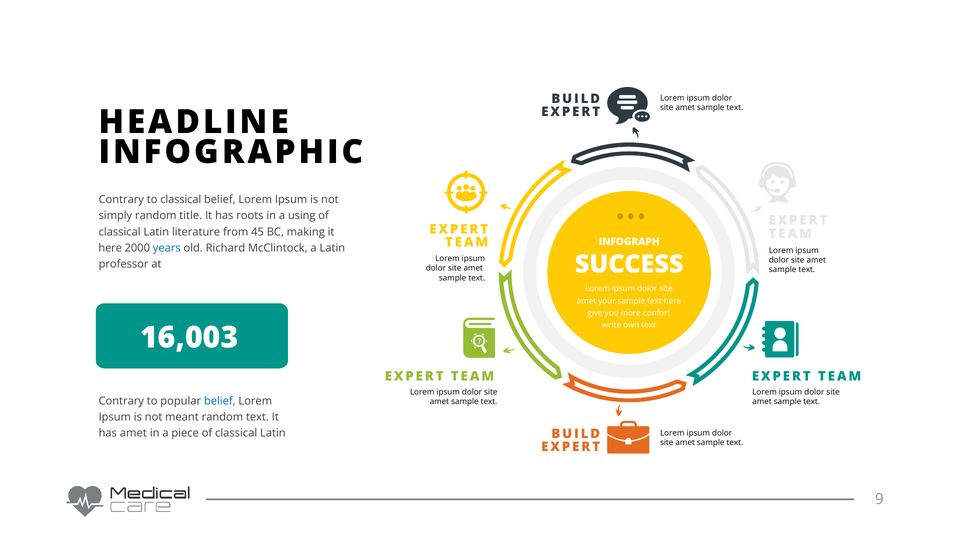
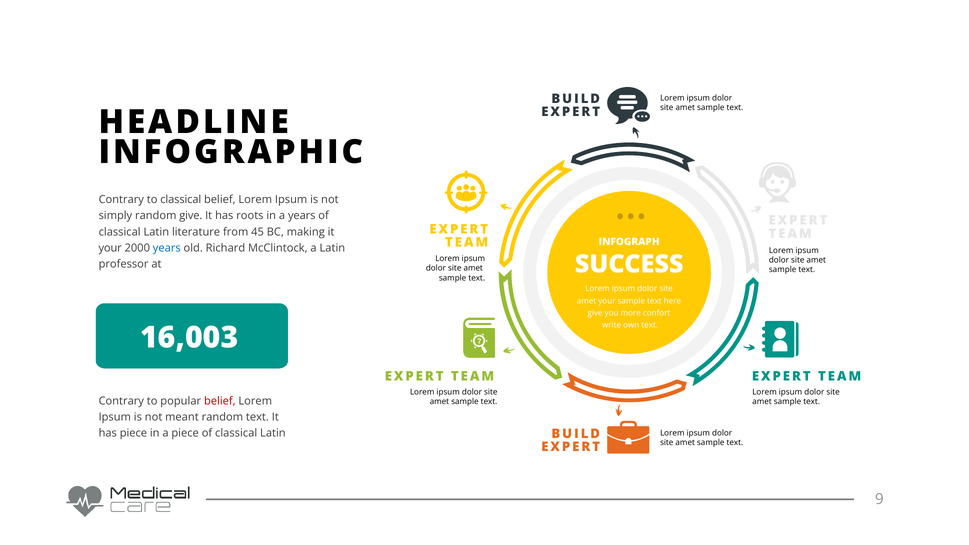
random title: title -> give (191, 216)
a using: using -> years (302, 216)
here: here -> your (110, 248)
belief colour: blue -> red (220, 401)
has amet: amet -> piece (133, 433)
